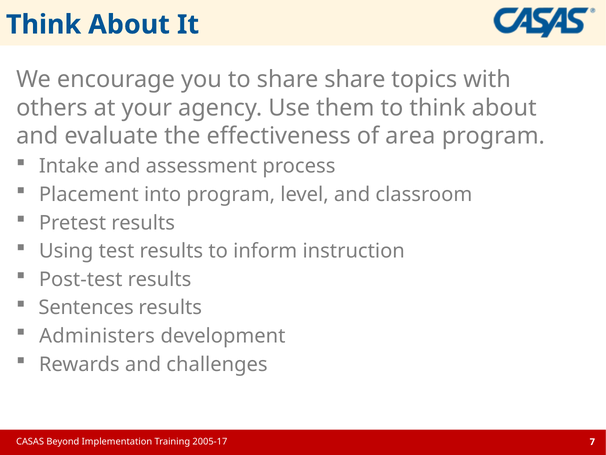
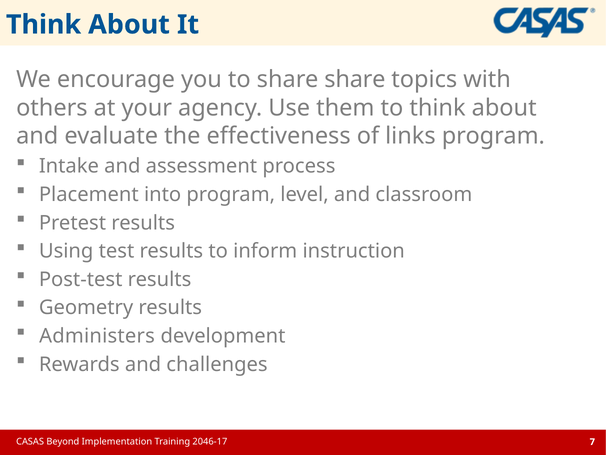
area: area -> links (410, 136)
Sentences: Sentences -> Geometry (86, 307)
2005-17: 2005-17 -> 2046-17 (210, 441)
